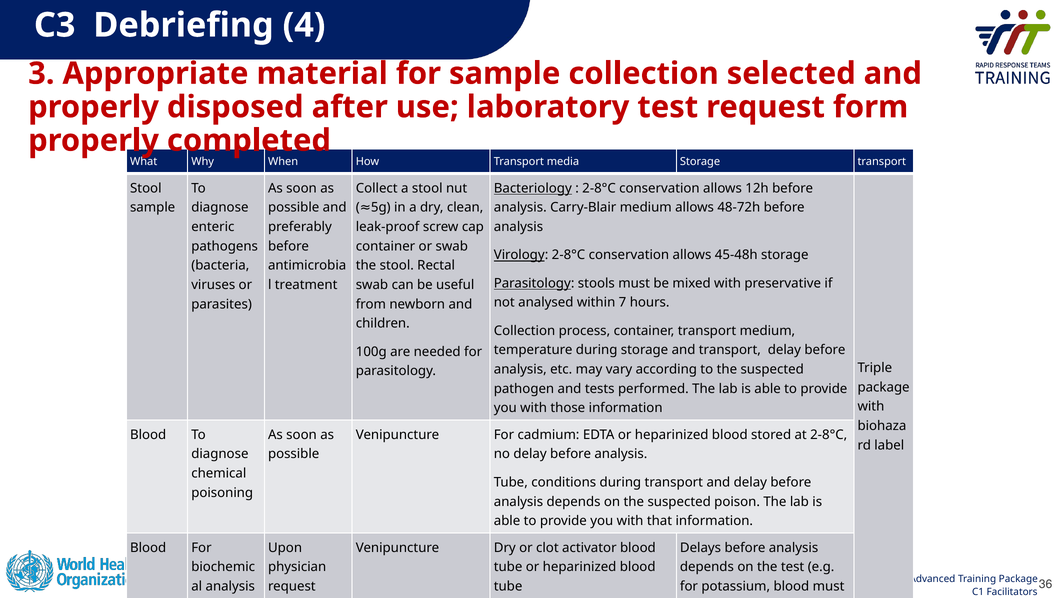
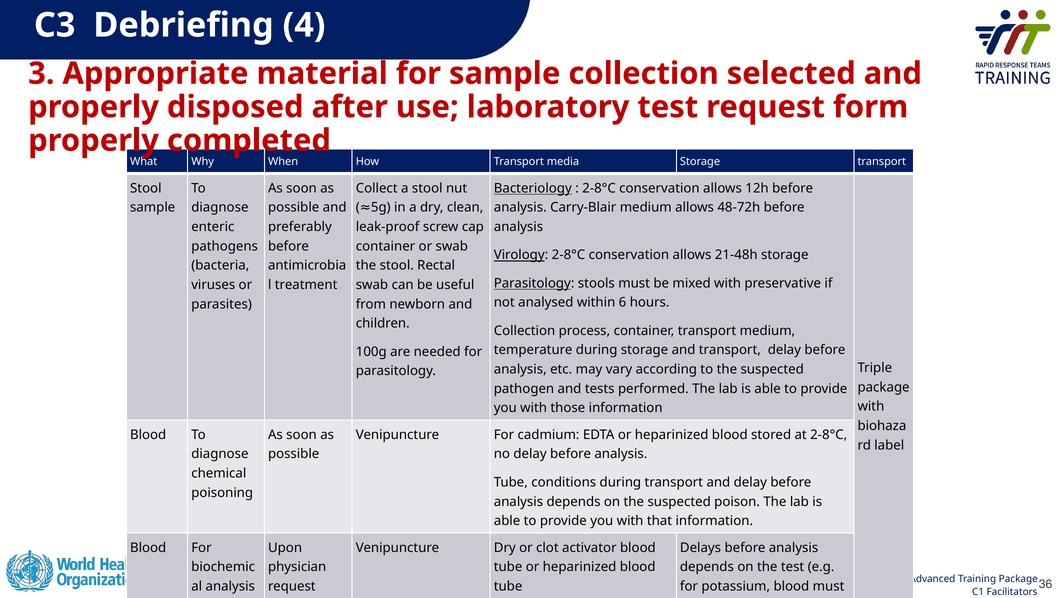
45-48h: 45-48h -> 21-48h (736, 255)
7: 7 -> 6 (622, 302)
